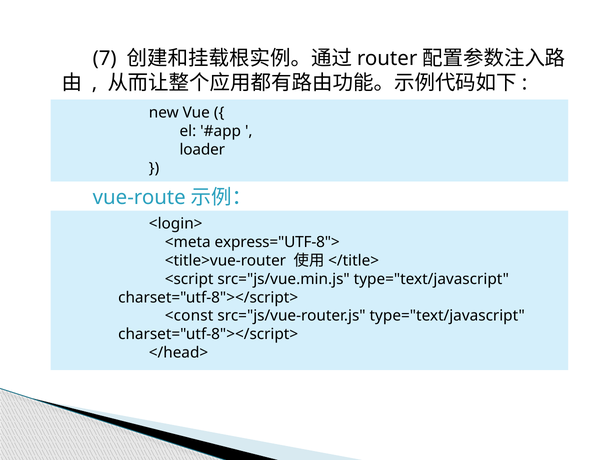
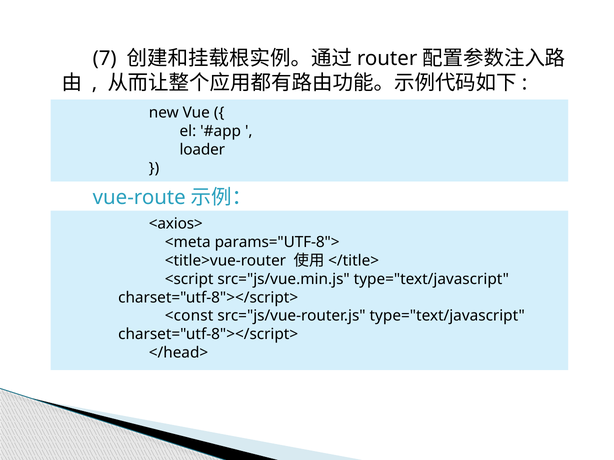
<login>: <login> -> <axios> (176, 224)
express="UTF-8">: express="UTF-8"> -> params="UTF-8"> (277, 243)
